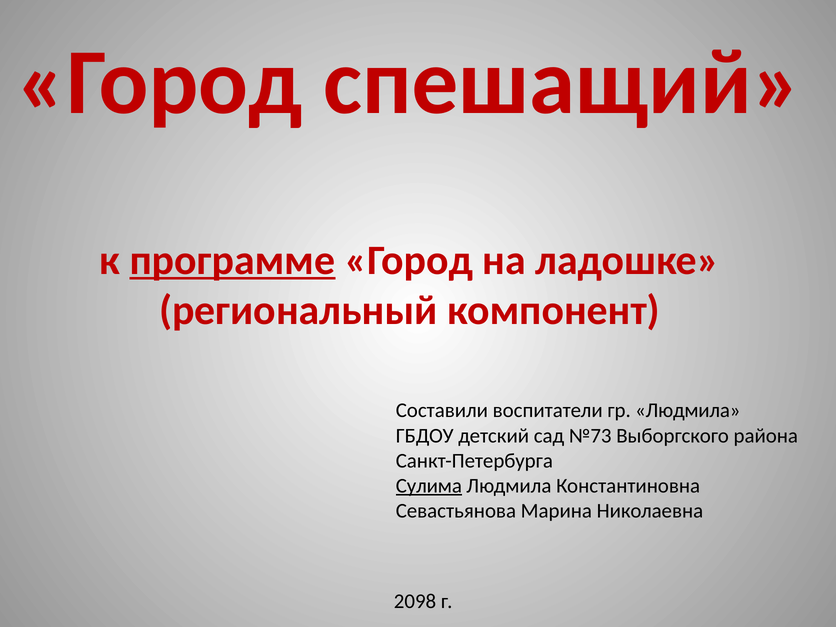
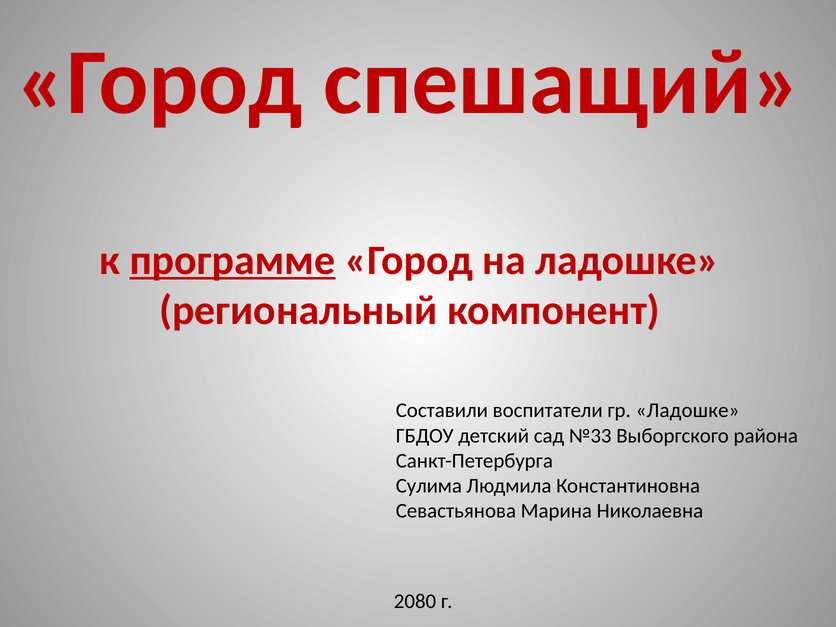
гр Людмила: Людмила -> Ладошке (688, 411)
№73: №73 -> №33 (590, 436)
Сулима underline: present -> none (429, 486)
2098: 2098 -> 2080 (415, 602)
